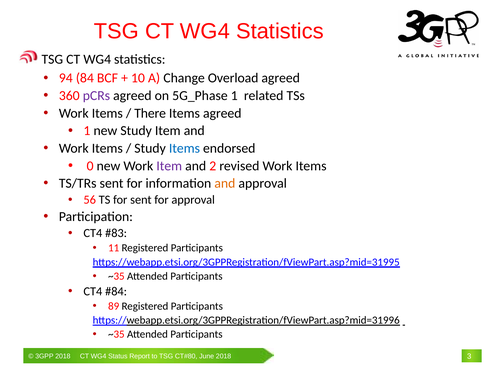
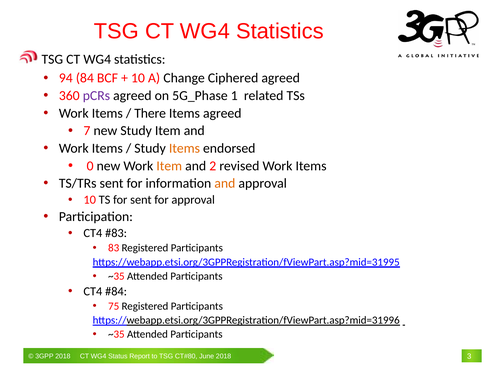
Overload: Overload -> Ciphered (233, 78)
1: 1 -> 7 (87, 131)
Items colour: blue -> orange (184, 148)
Item colour: purple -> orange (169, 166)
56: 56 -> 10 (90, 200)
11: 11 -> 83 (114, 248)
89: 89 -> 75 (114, 306)
